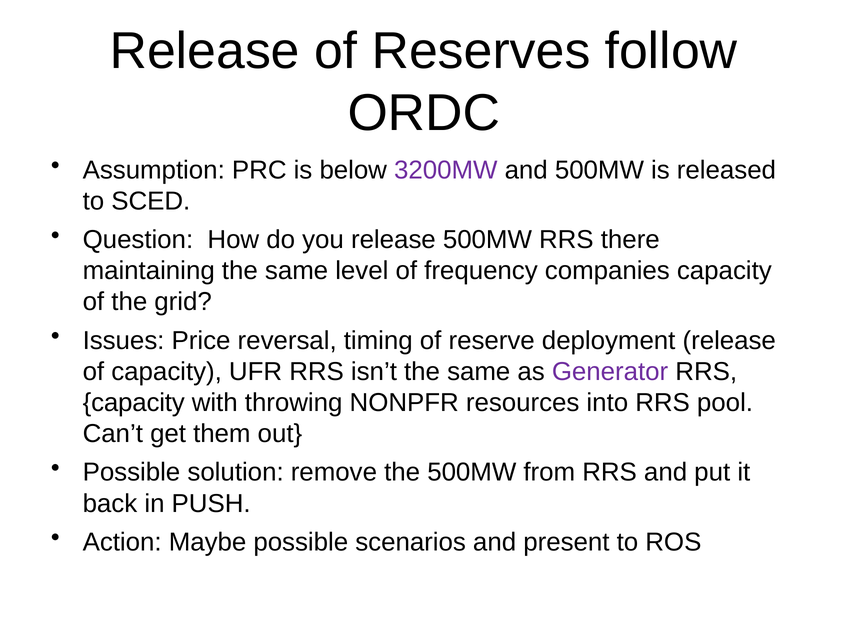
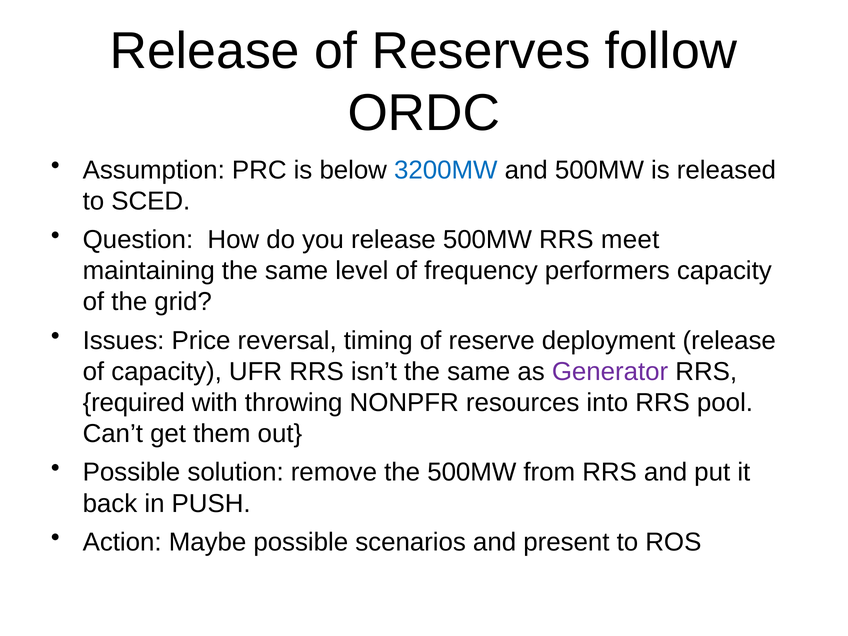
3200MW colour: purple -> blue (446, 170)
there: there -> meet (630, 240)
companies: companies -> performers (607, 271)
capacity: capacity -> required (134, 403)
